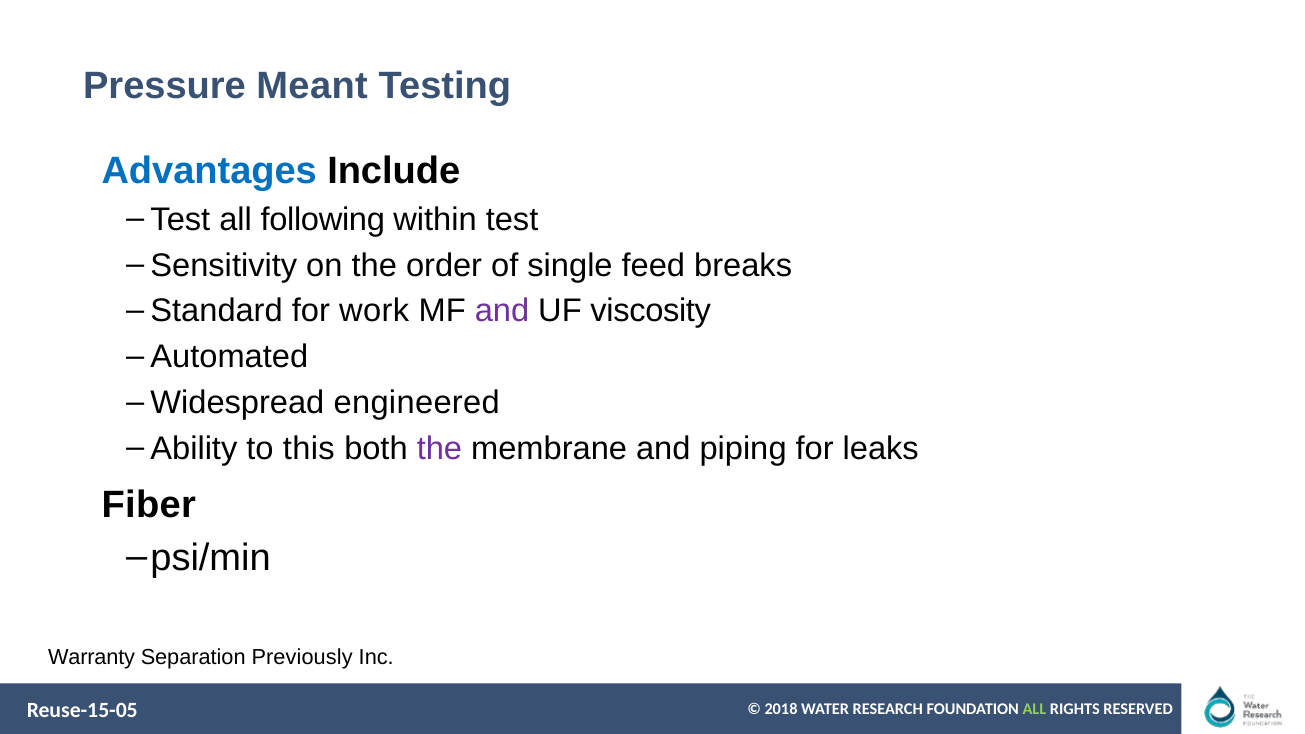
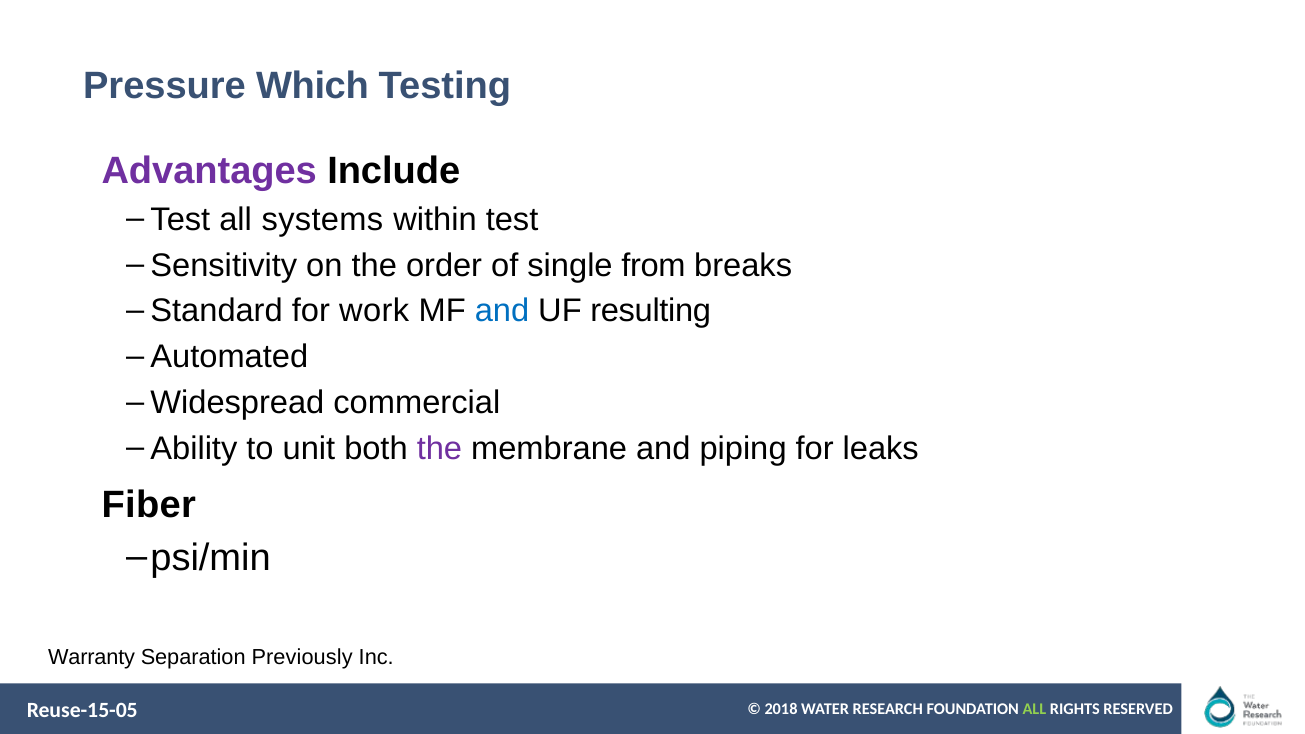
Meant: Meant -> Which (312, 86)
Advantages colour: blue -> purple (209, 171)
following: following -> systems (322, 219)
feed: feed -> from (654, 265)
and colour: purple -> blue (502, 311)
viscosity: viscosity -> resulting (651, 311)
engineered: engineered -> commercial (417, 403)
this: this -> unit (309, 449)
